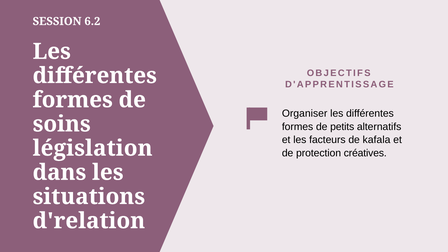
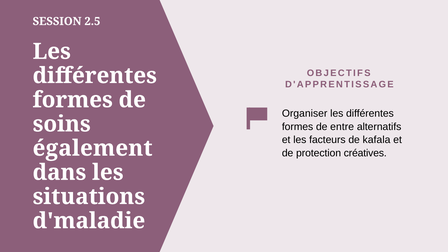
6.2: 6.2 -> 2.5 (92, 21)
petits: petits -> entre (342, 127)
législation: législation -> également (93, 148)
d'relation: d'relation -> d'maladie (89, 221)
